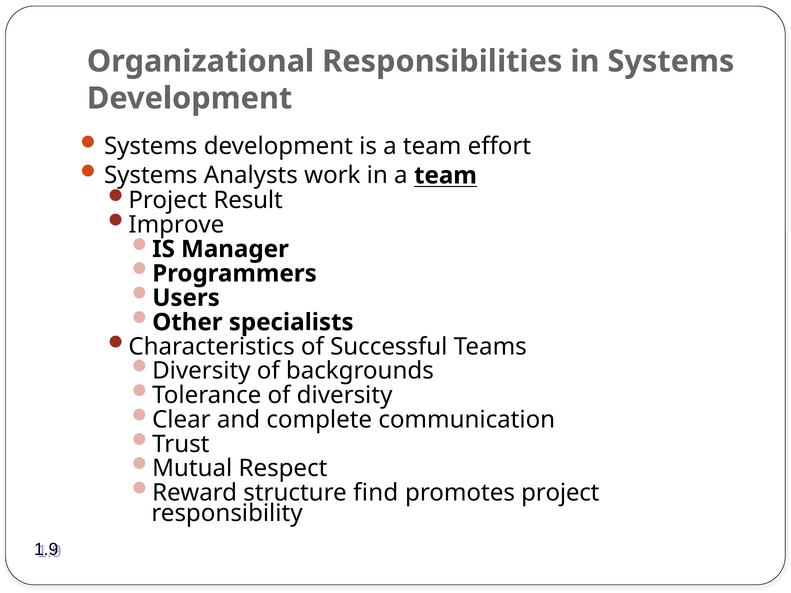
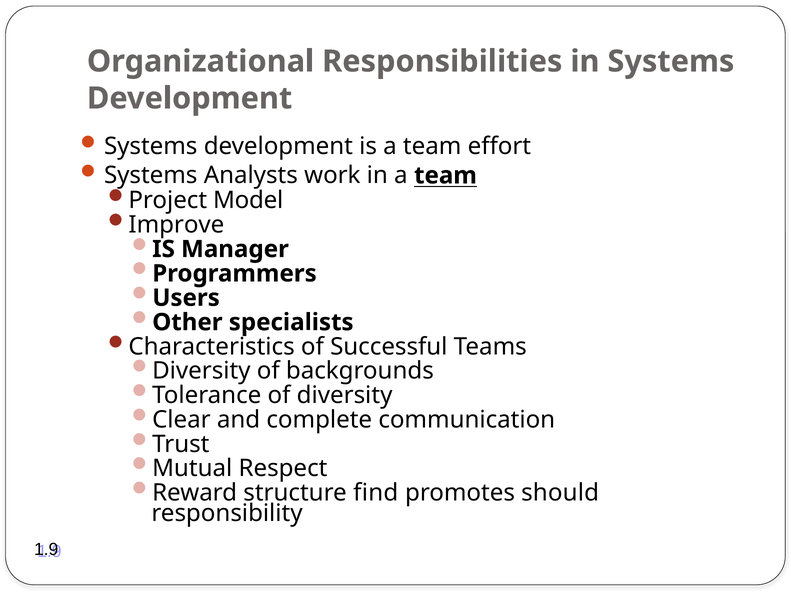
Result: Result -> Model (248, 200)
promotes project: project -> should (560, 493)
